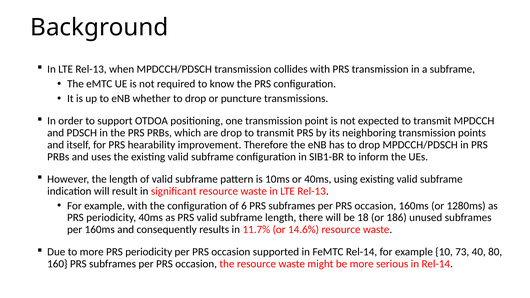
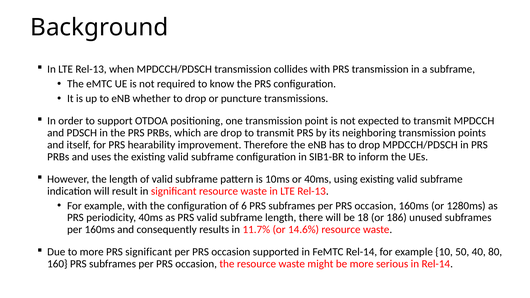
more PRS periodicity: periodicity -> significant (149, 252)
73: 73 -> 50 (462, 252)
